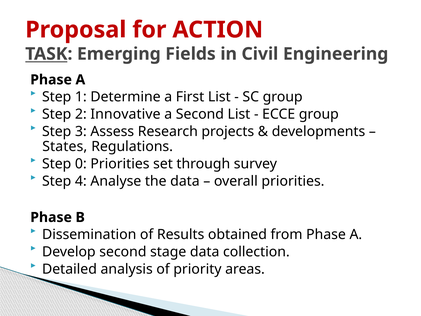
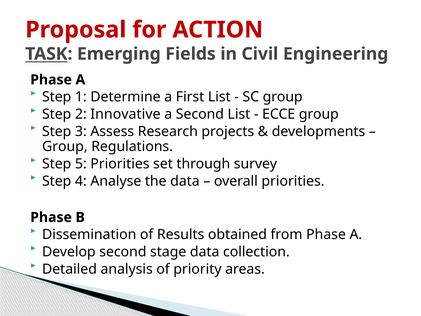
States: States -> Group (65, 147)
0: 0 -> 5 (81, 164)
